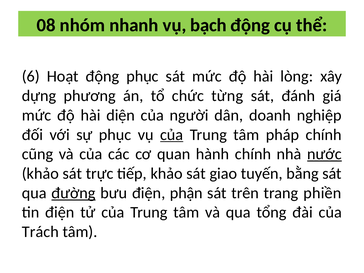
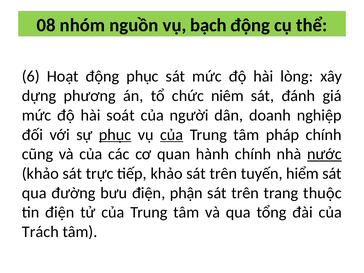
nhanh: nhanh -> nguồn (134, 25)
từng: từng -> niêm (227, 96)
diện: diện -> soát (121, 115)
phục underline: none -> present (115, 135)
khảo sát giao: giao -> trên (223, 174)
bằng: bằng -> hiểm (303, 174)
đường underline: present -> none (73, 193)
phiền: phiền -> thuộc (322, 193)
